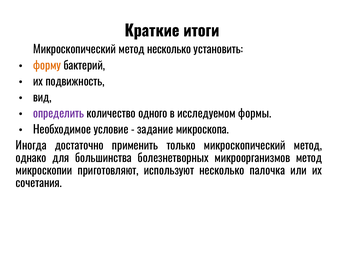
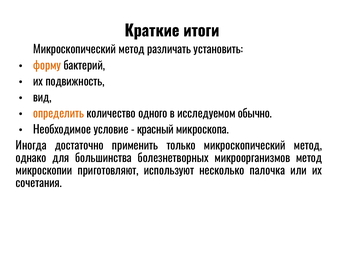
метод несколько: несколько -> различать (169, 50)
определить colour: purple -> orange (59, 114)
формы: формы -> обычно (255, 114)
задание: задание -> красный (155, 130)
